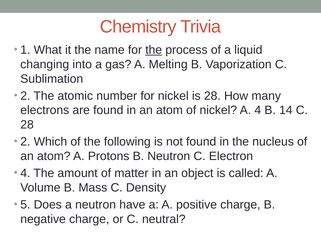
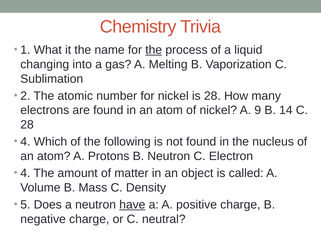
A 4: 4 -> 9 (258, 110)
2: 2 -> 4 (25, 142)
have underline: none -> present (132, 204)
